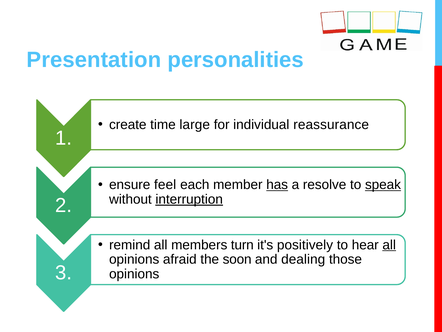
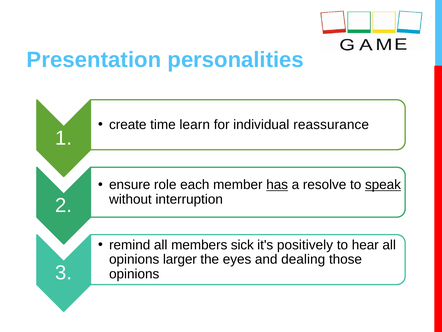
large: large -> learn (195, 124)
feel: feel -> role (165, 185)
interruption underline: present -> none (189, 199)
turn: turn -> sick (242, 245)
all underline: present -> none (389, 245)
afraid: afraid -> larger (180, 259)
soon: soon -> eyes (237, 259)
